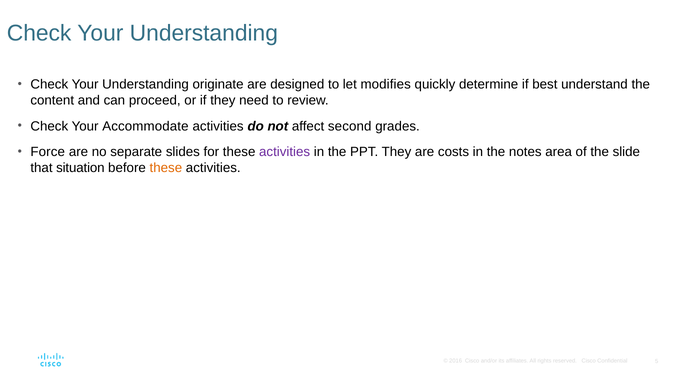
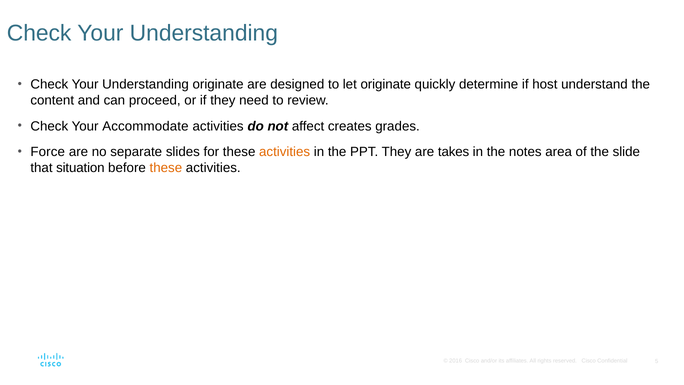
let modifies: modifies -> originate (386, 85)
best: best -> host (545, 85)
second: second -> creates (350, 126)
activities colour: purple -> orange (285, 152)
costs: costs -> takes (454, 152)
